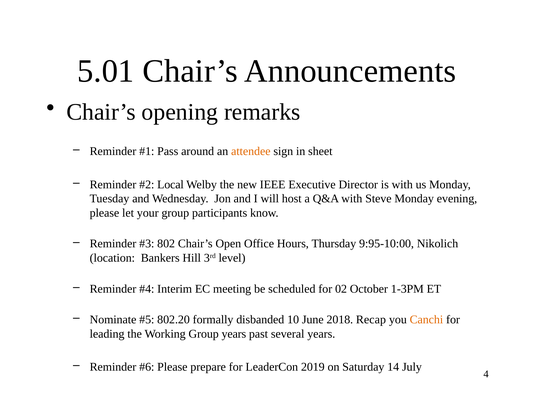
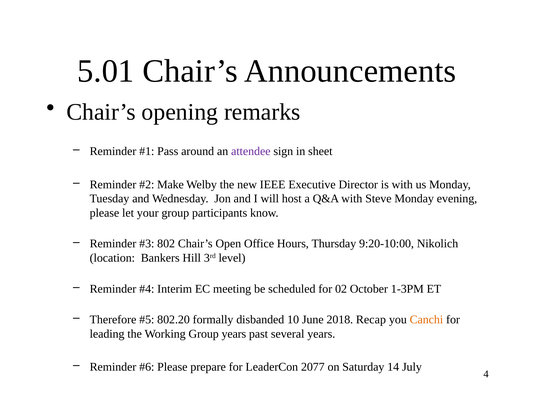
attendee colour: orange -> purple (251, 152)
Local: Local -> Make (170, 185)
9:95-10:00: 9:95-10:00 -> 9:20-10:00 (387, 244)
Nominate: Nominate -> Therefore (113, 320)
2019: 2019 -> 2077 (313, 367)
